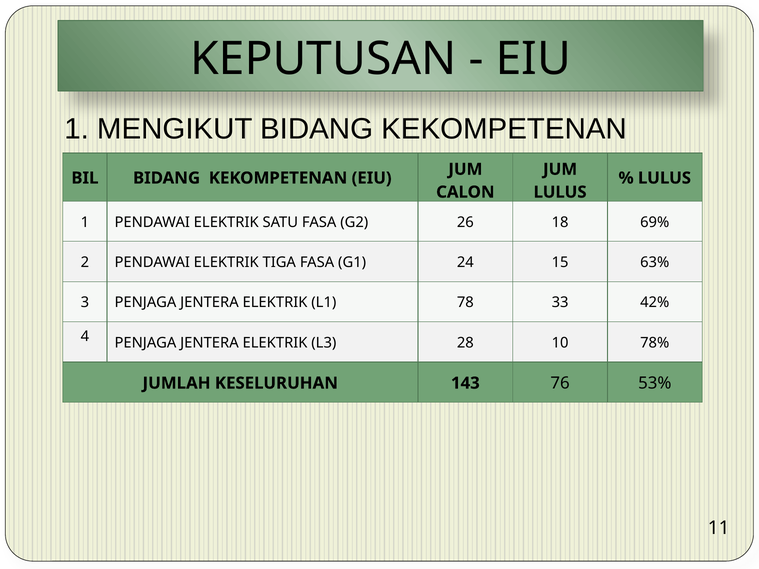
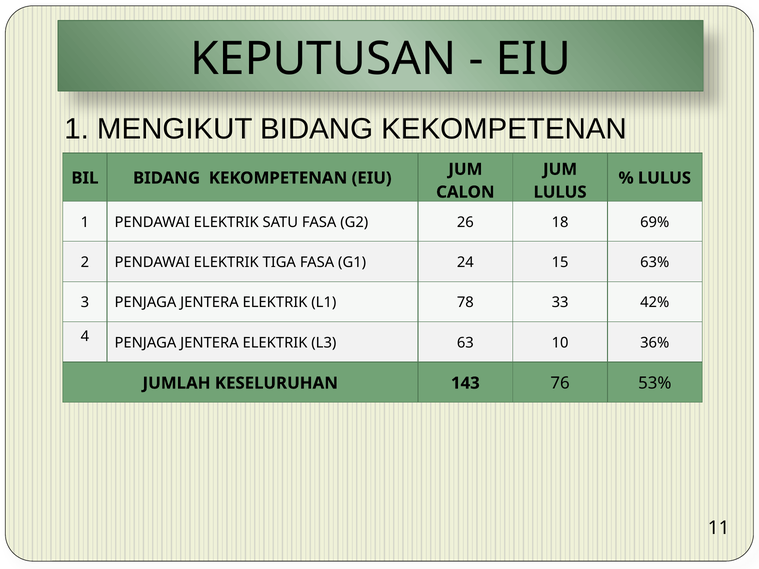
28: 28 -> 63 (465, 343)
78%: 78% -> 36% (655, 343)
